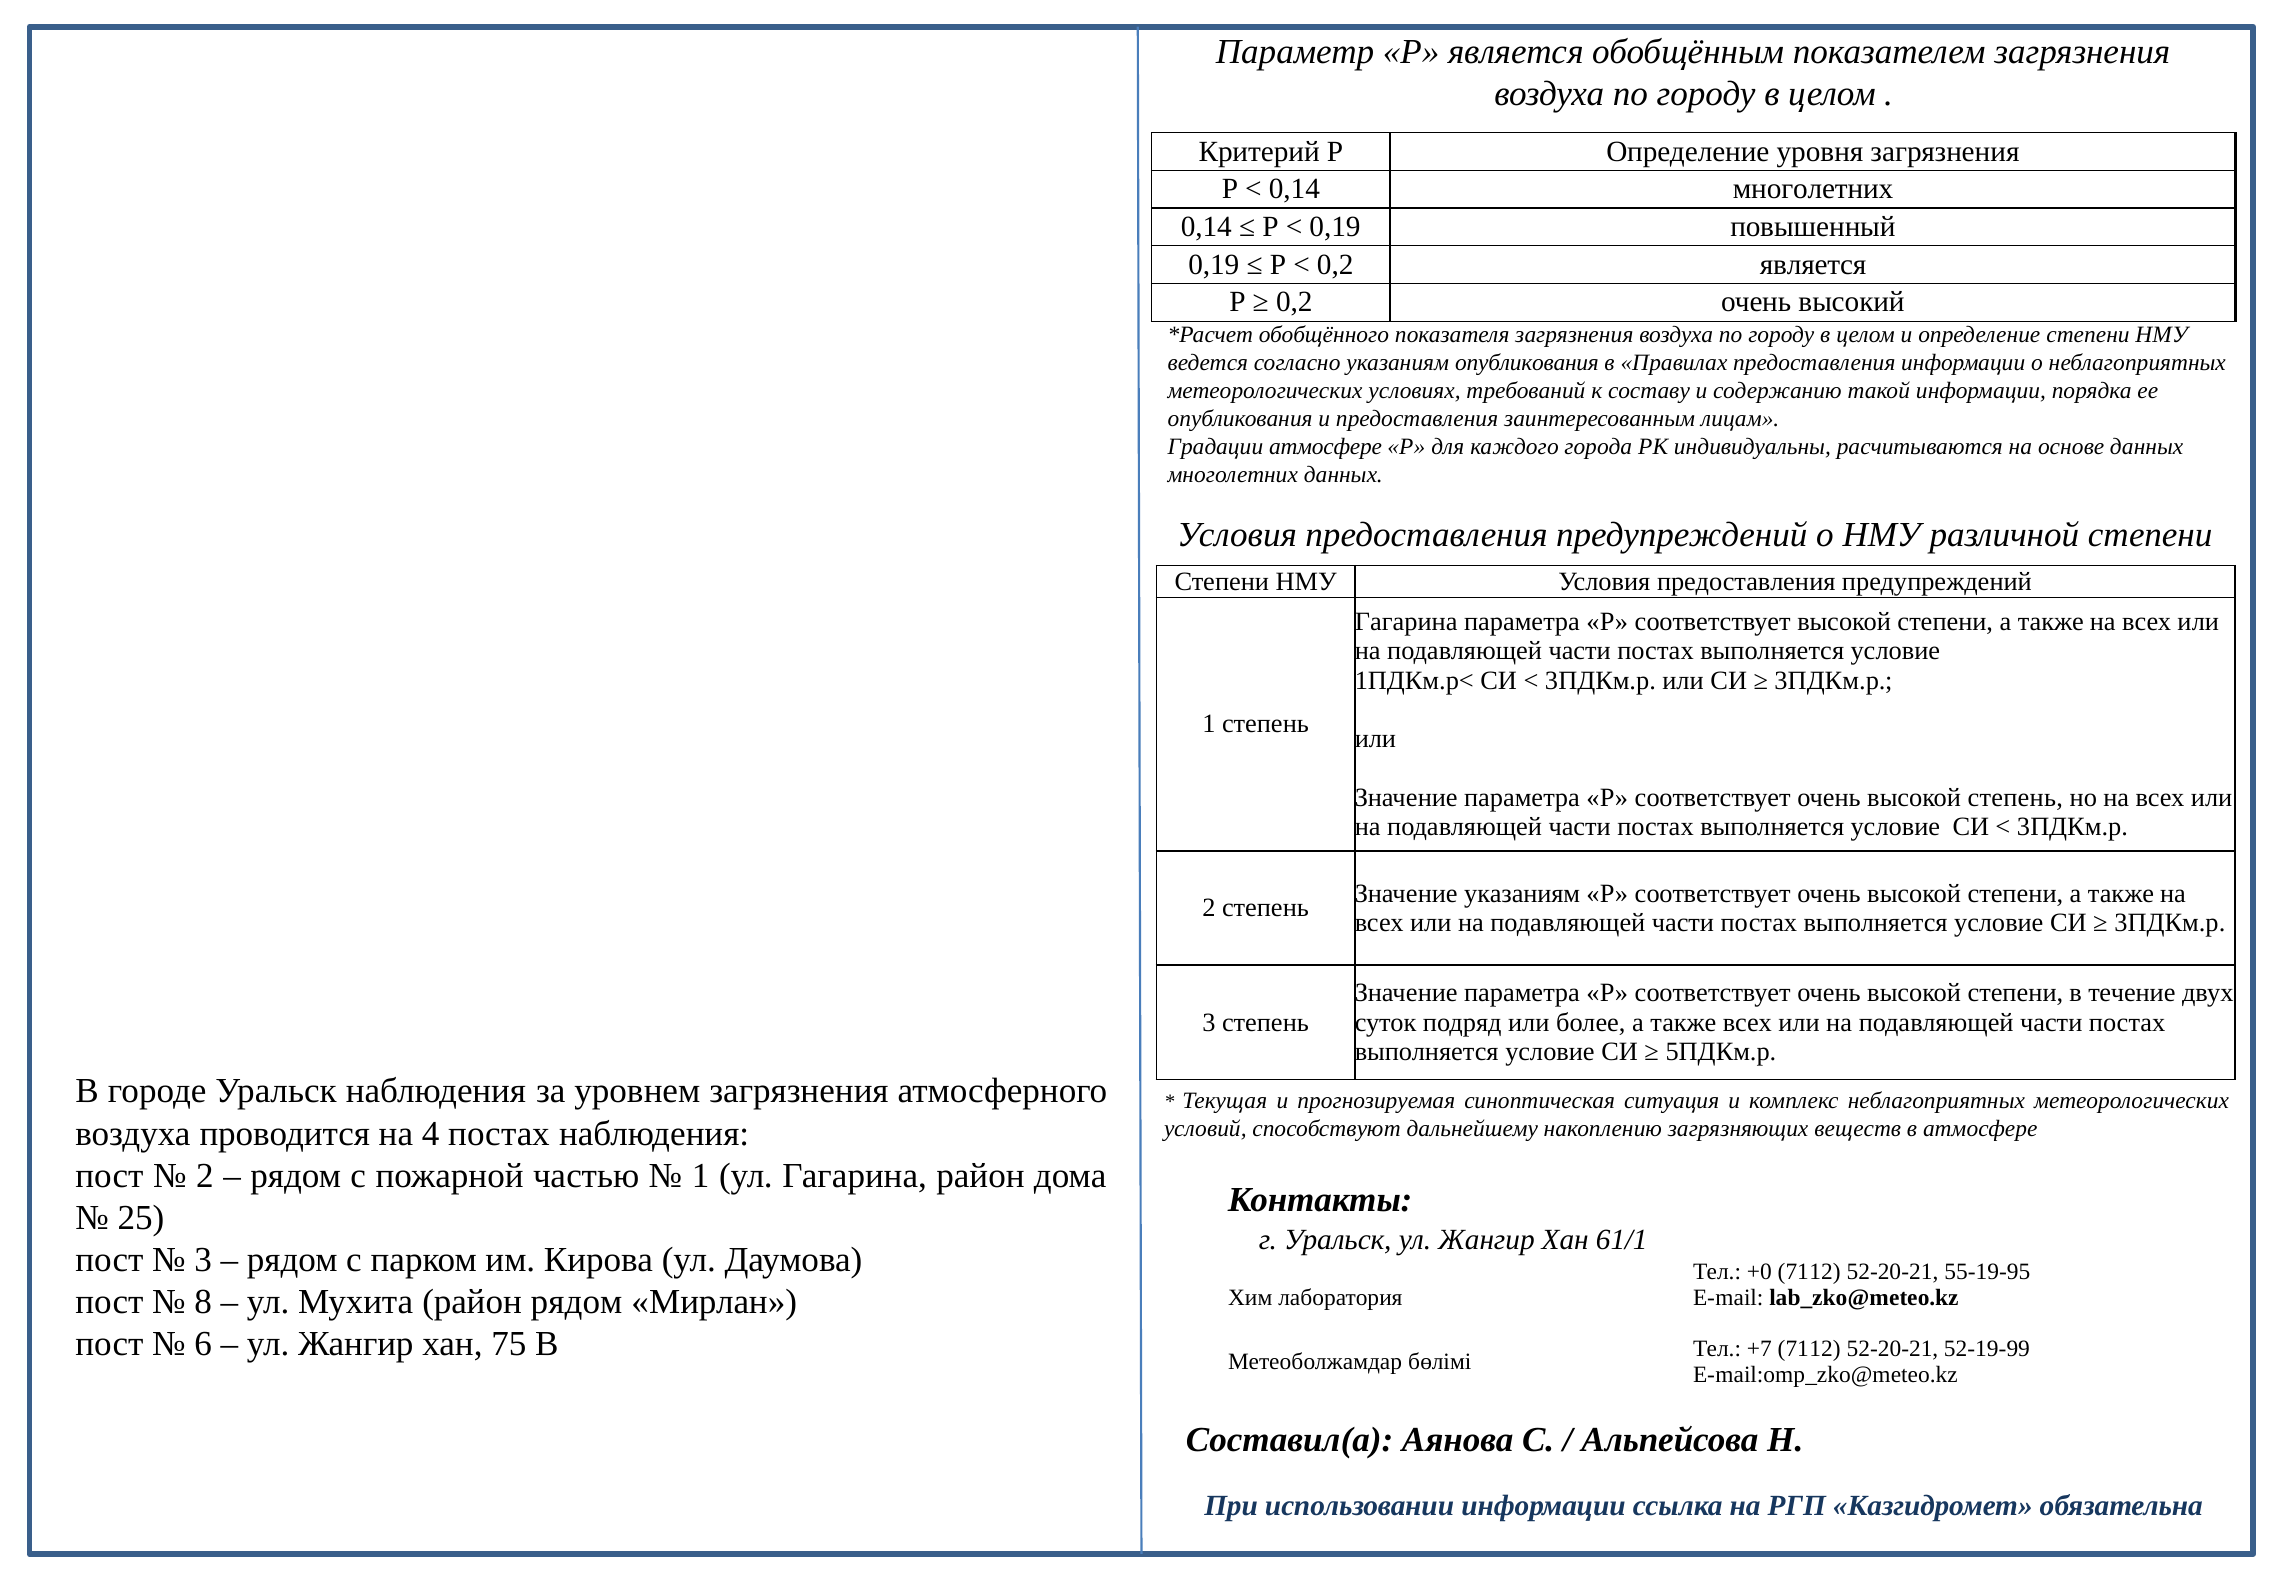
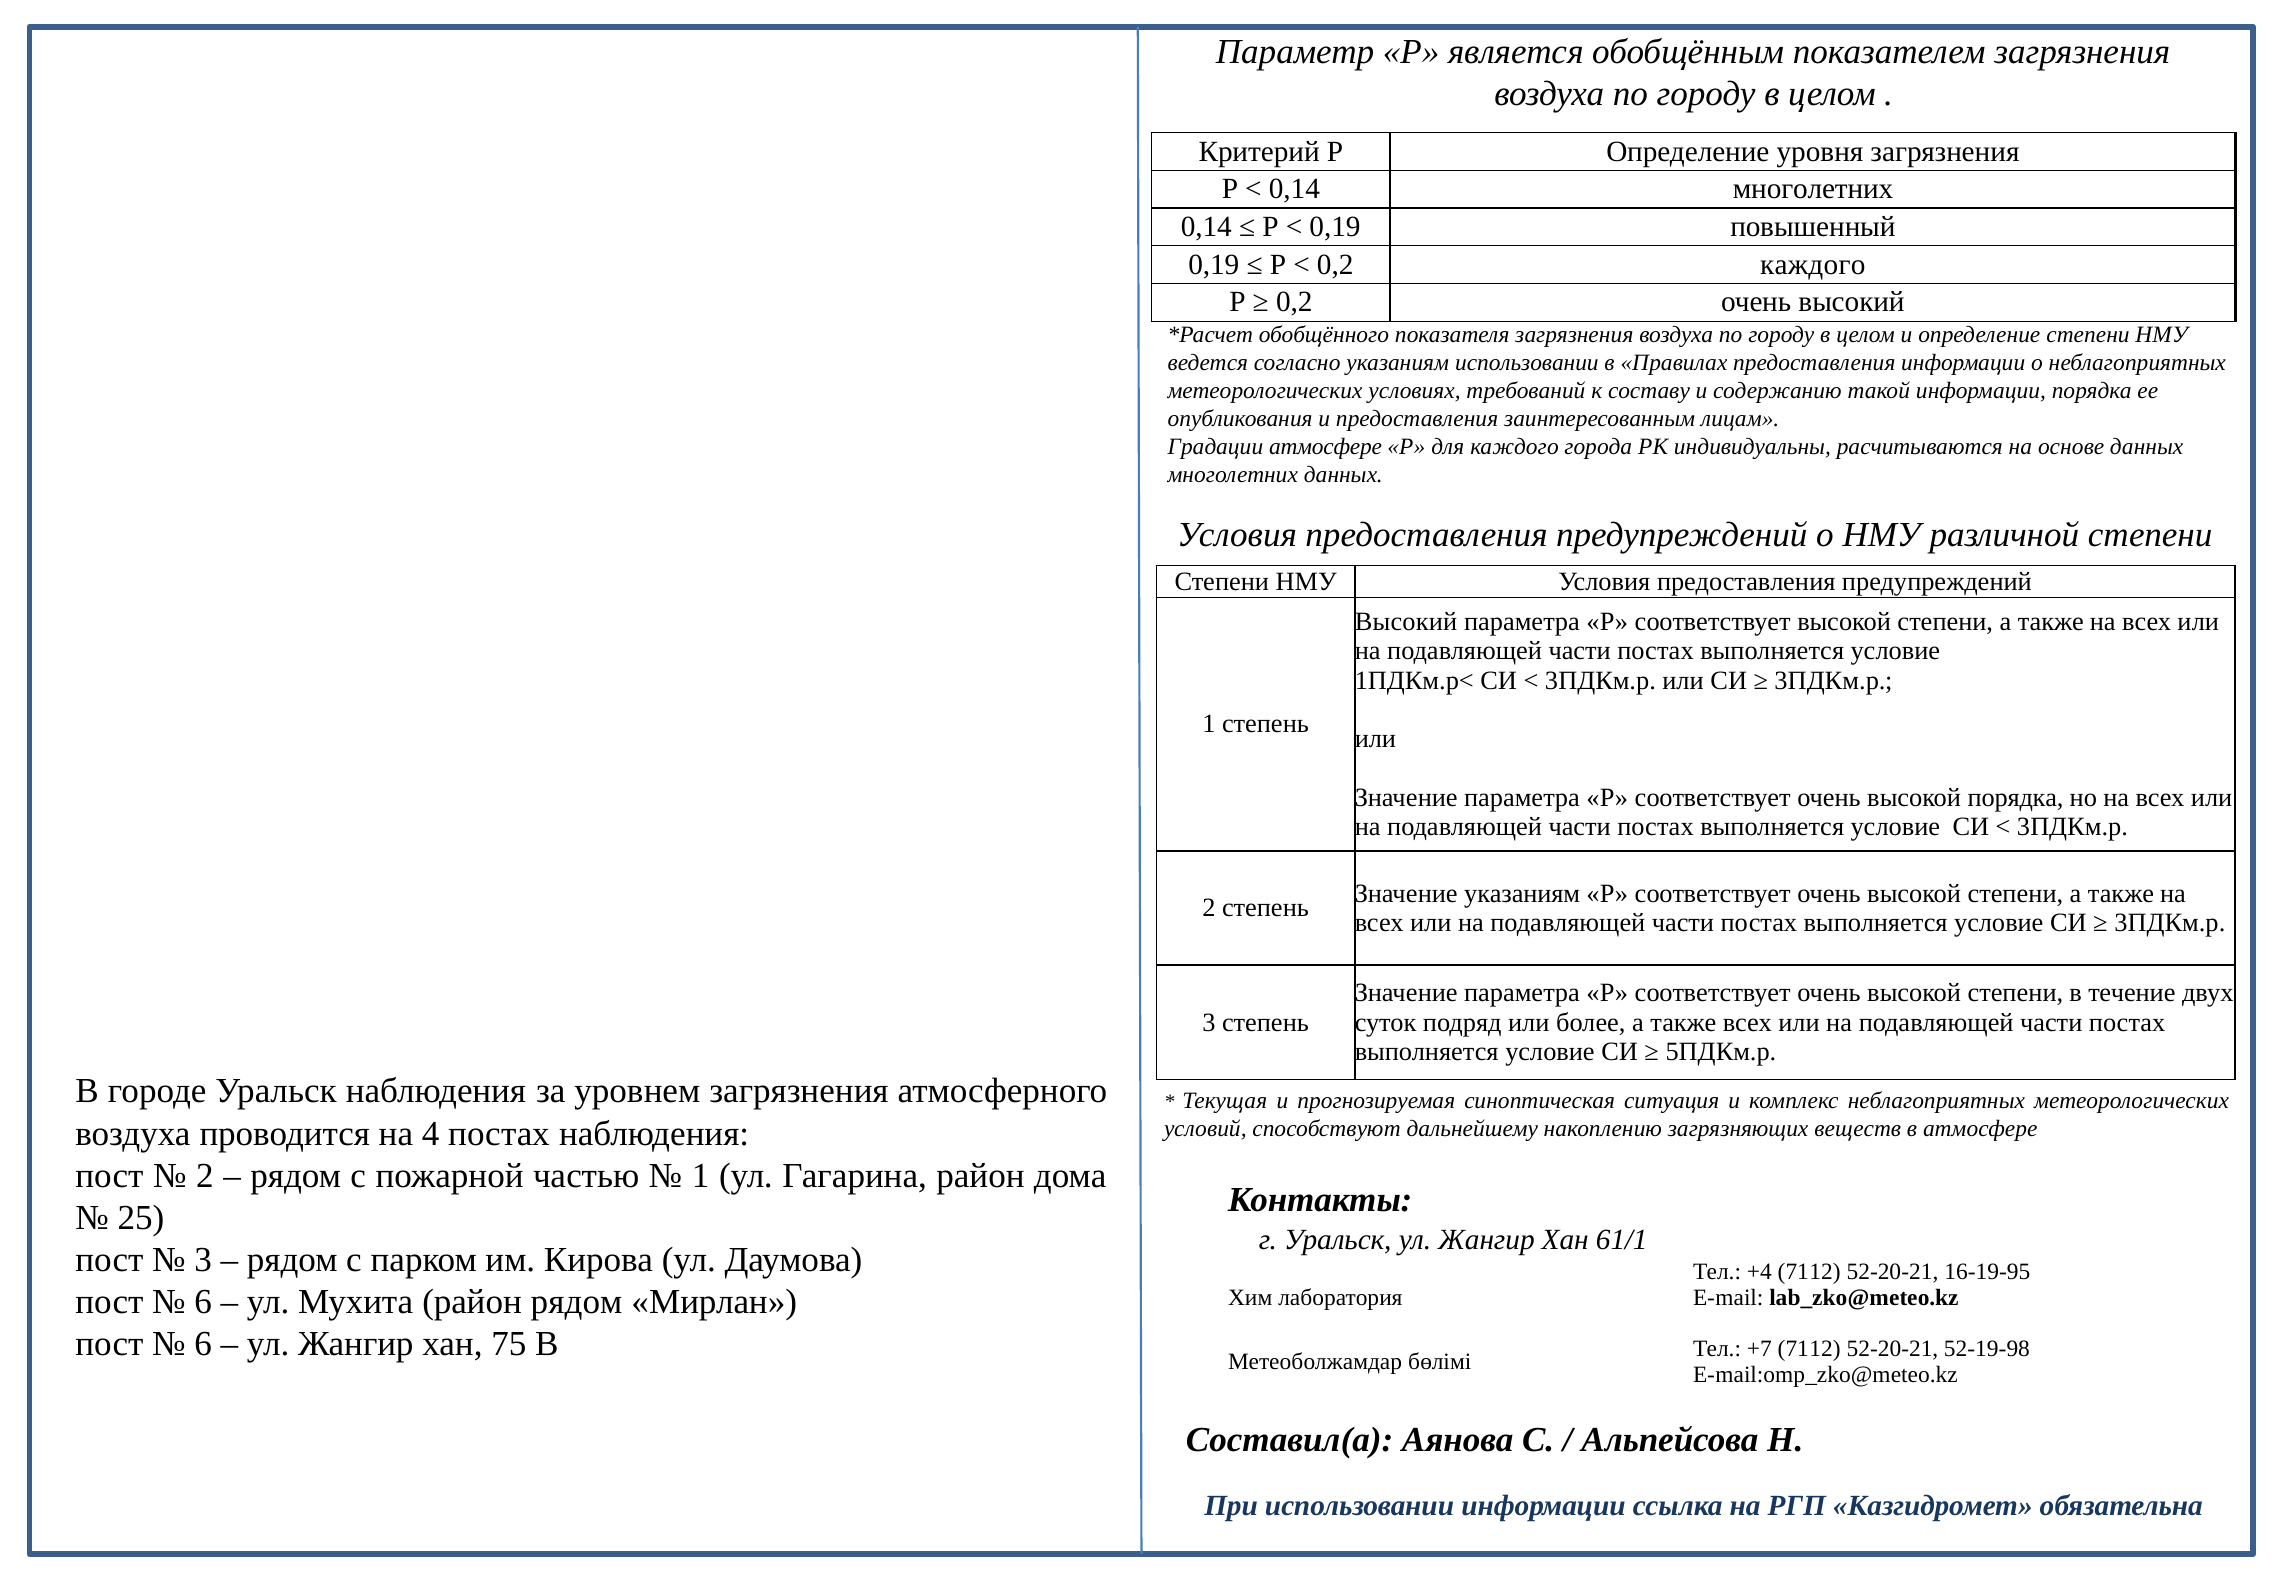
0,2 является: является -> каждого (1813, 264)
указаниям опубликования: опубликования -> использовании (1527, 363)
Гагарина: Гагарина -> Высокий (1406, 622)
высокой степень: степень -> порядка (2016, 797)
+0: +0 -> +4 (1759, 1271)
55-19-95: 55-19-95 -> 16-19-95 (1987, 1271)
8: 8 -> 6 (203, 1302)
52-19-99: 52-19-99 -> 52-19-98 (1987, 1349)
